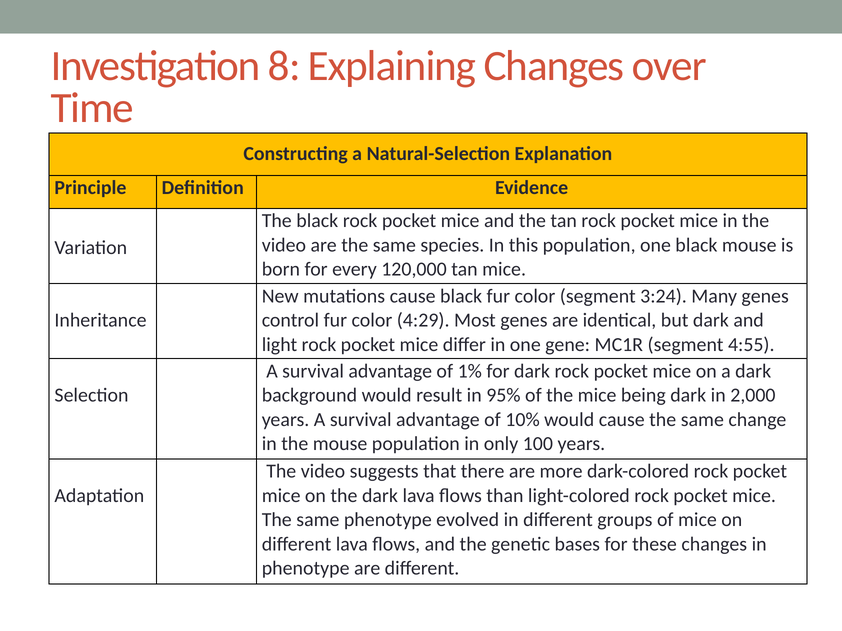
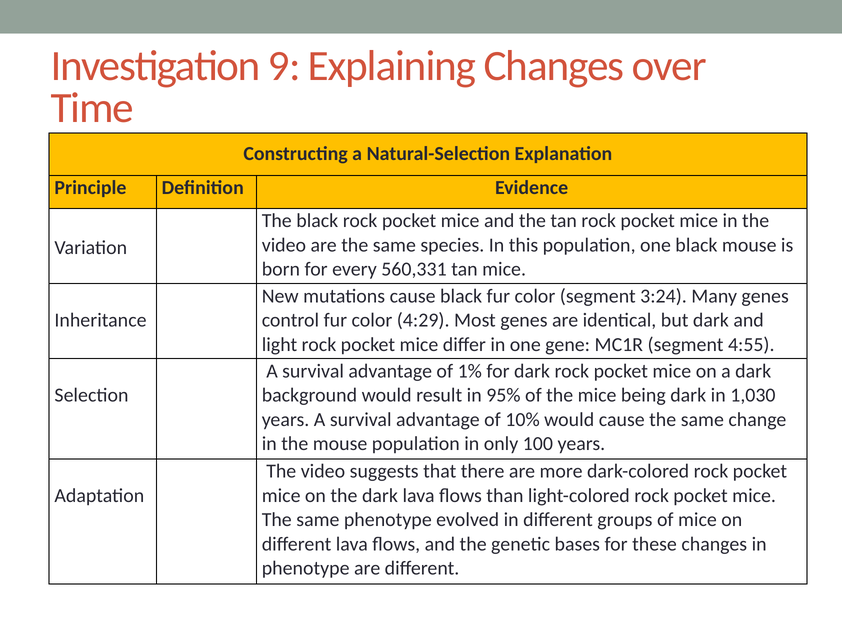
8: 8 -> 9 (284, 66)
120,000: 120,000 -> 560,331 (414, 270)
2,000: 2,000 -> 1,030 (753, 396)
